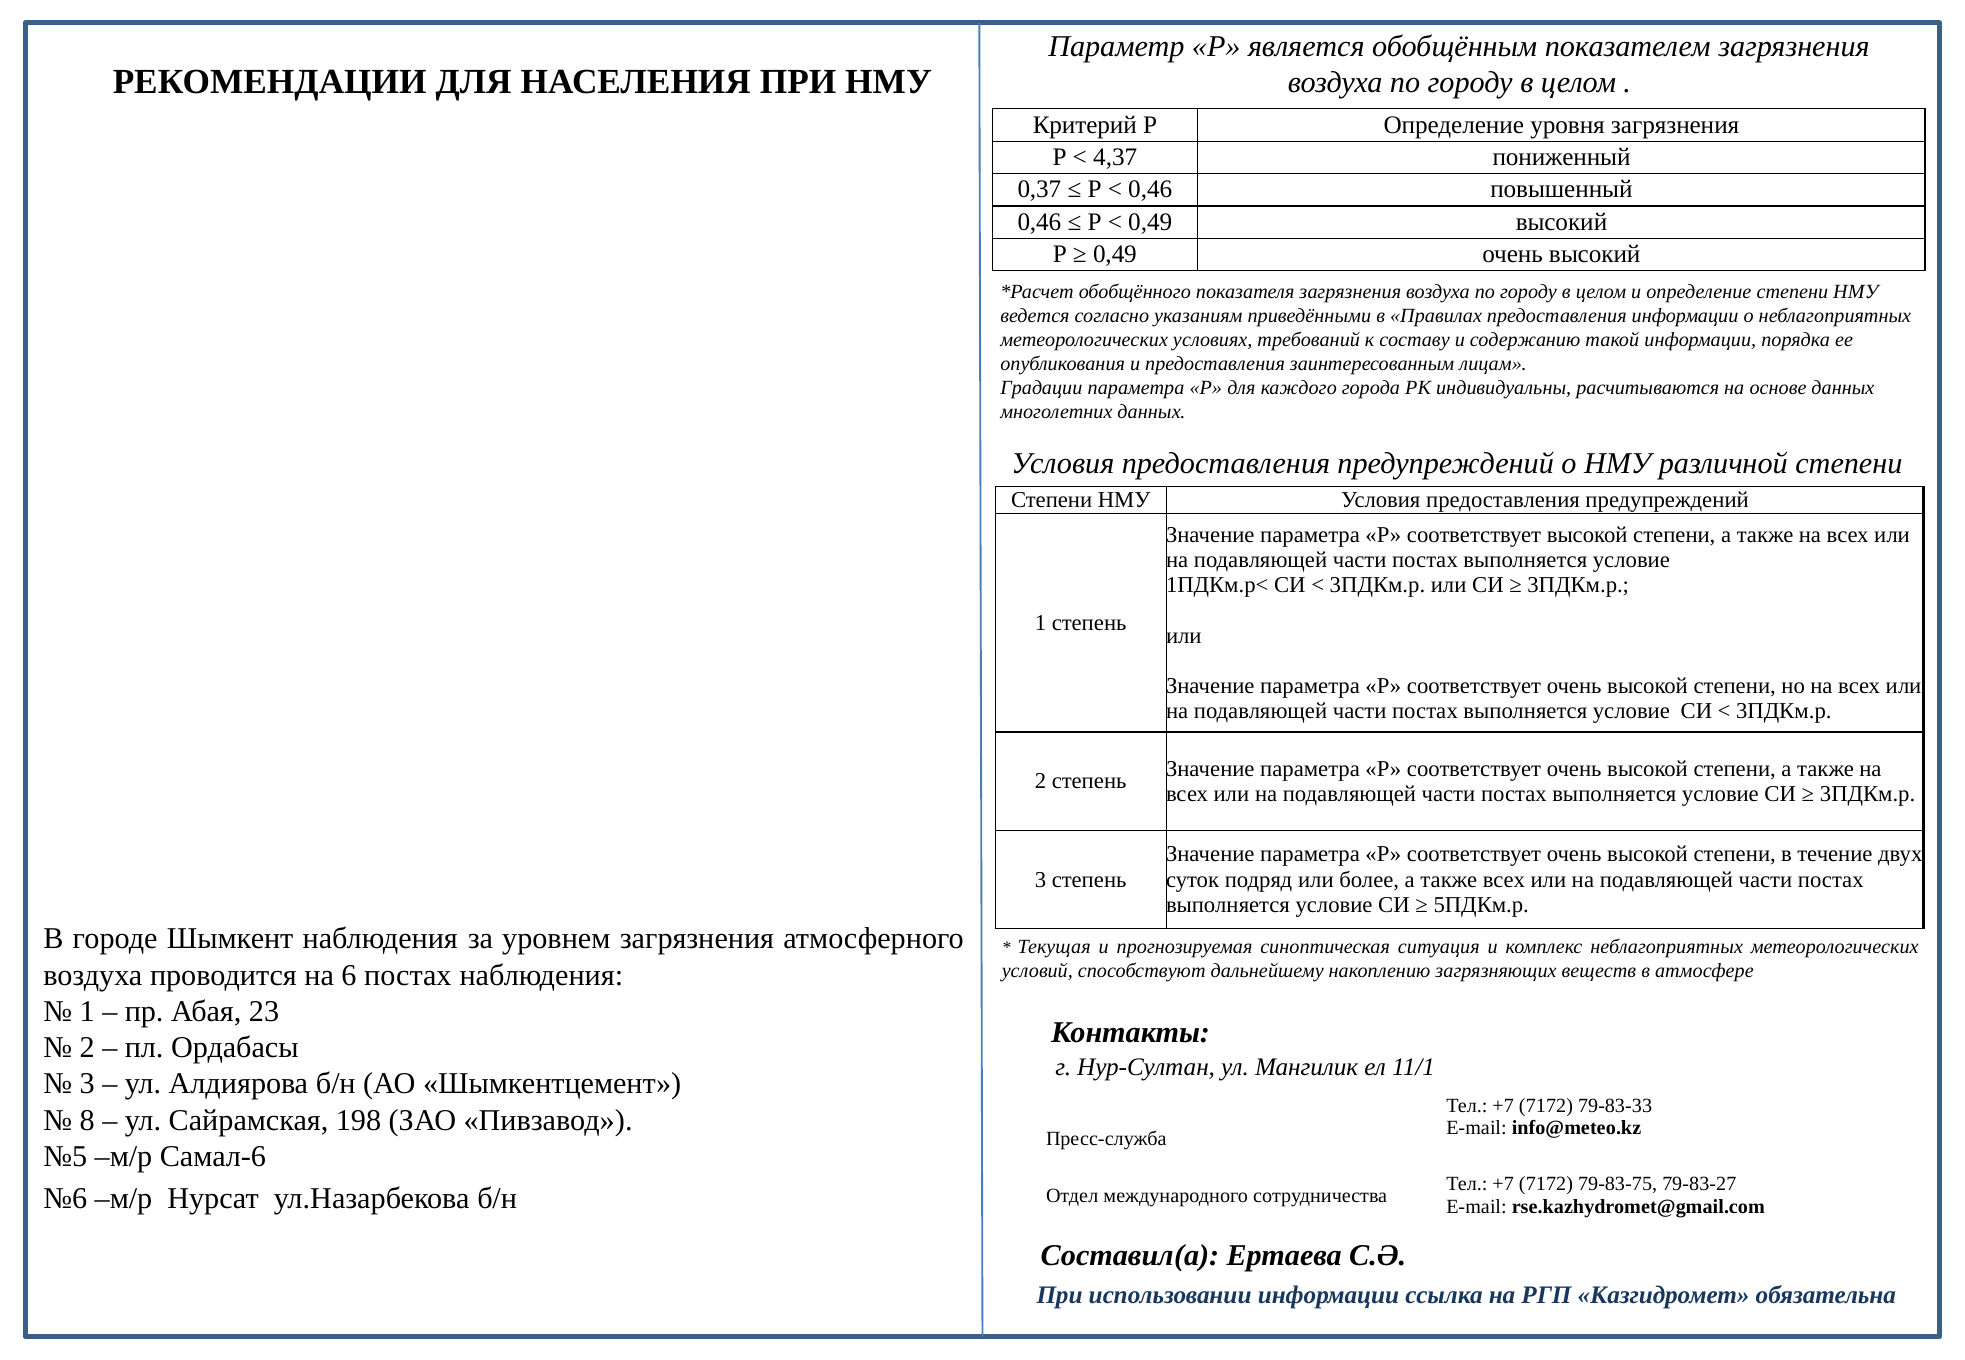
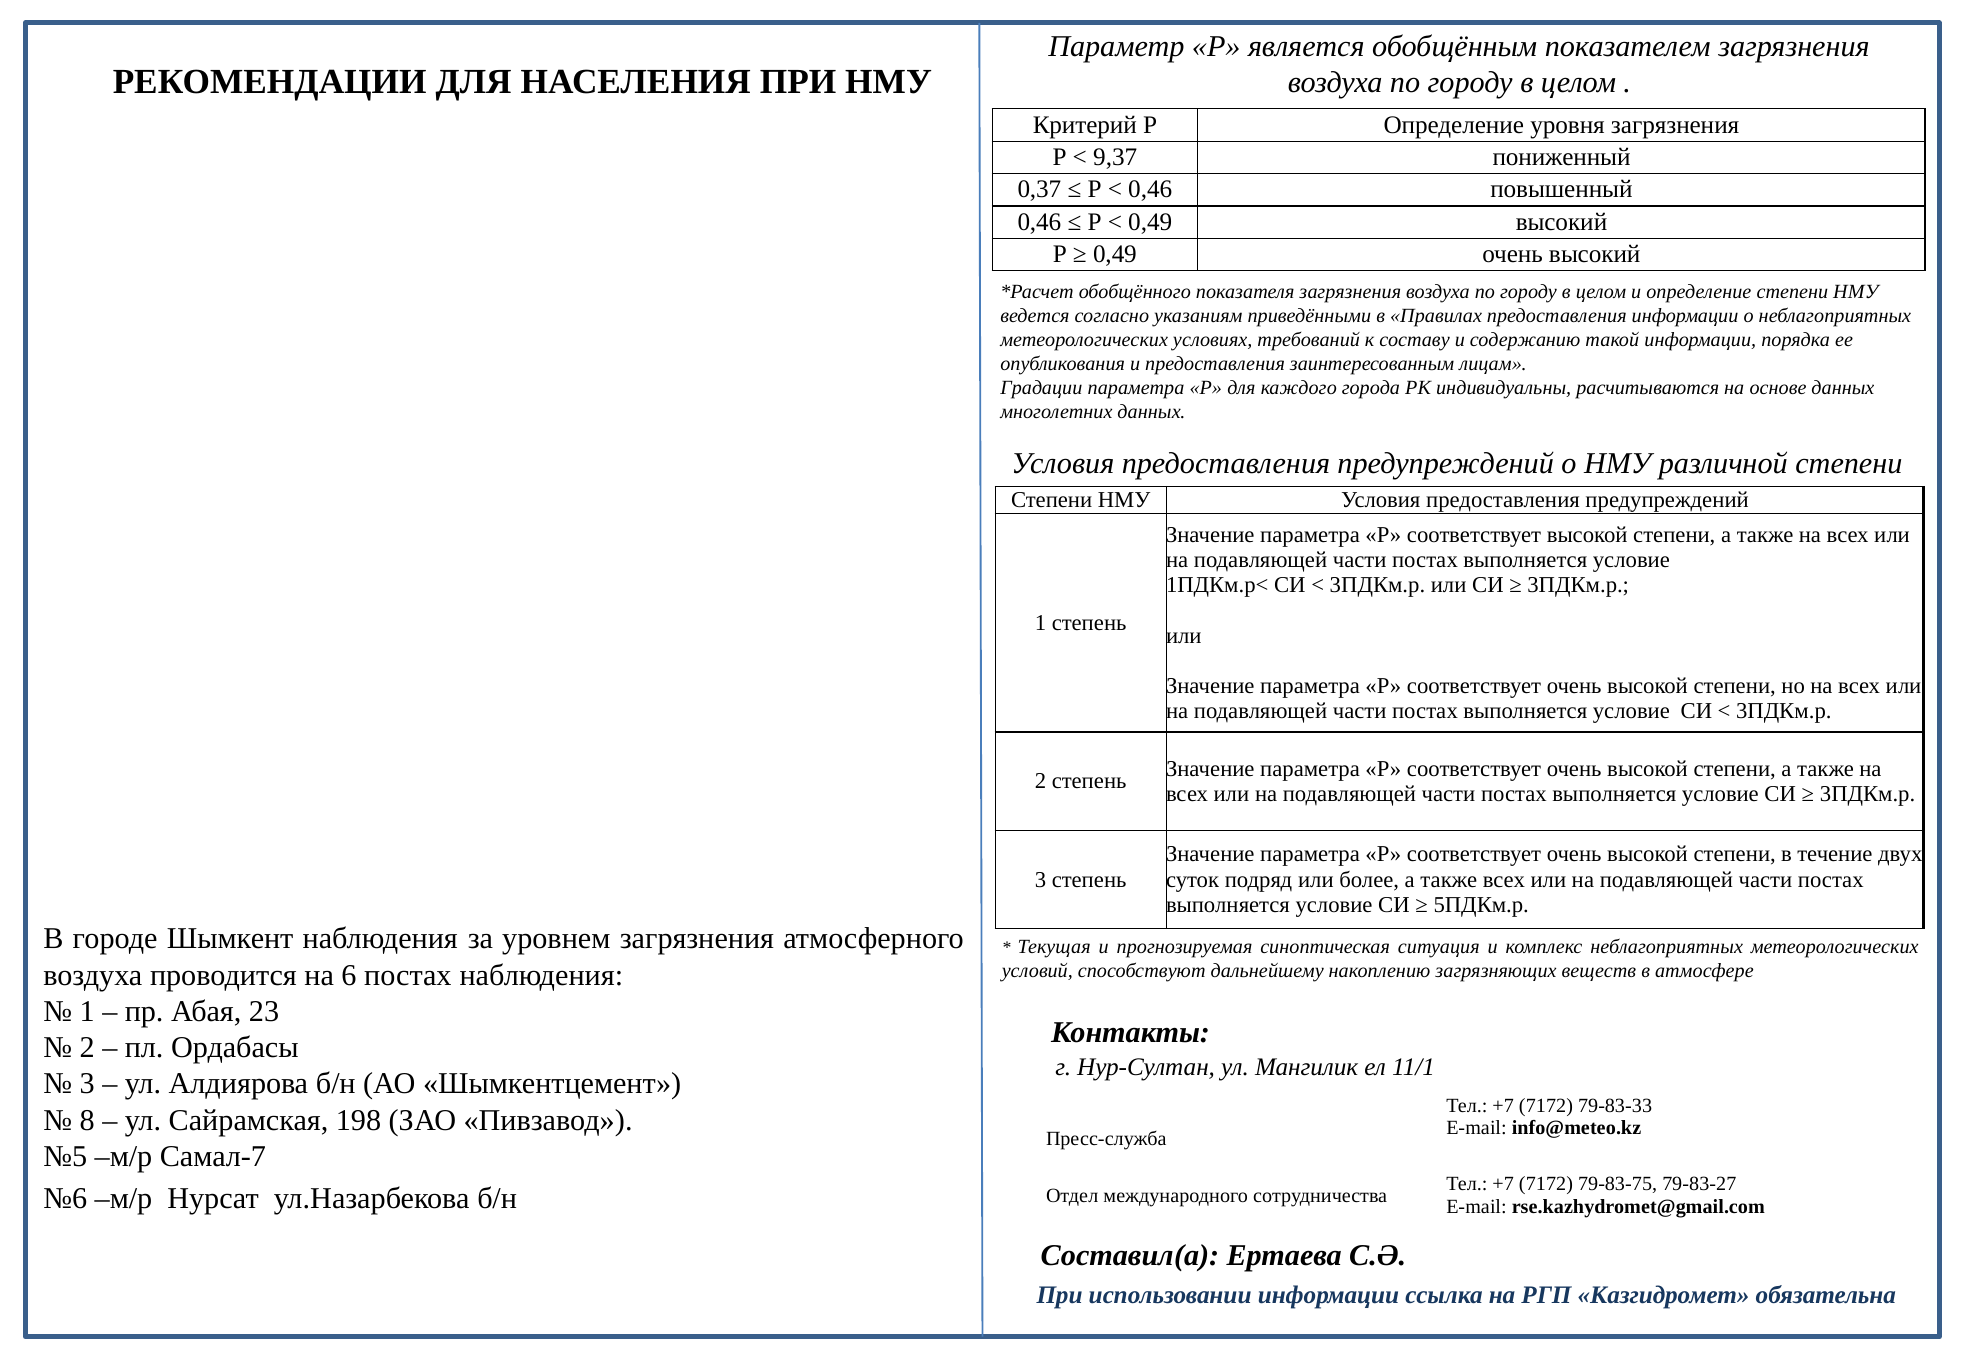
4,37: 4,37 -> 9,37 (1115, 157)
Самал-6: Самал-6 -> Самал-7 (213, 1157)
